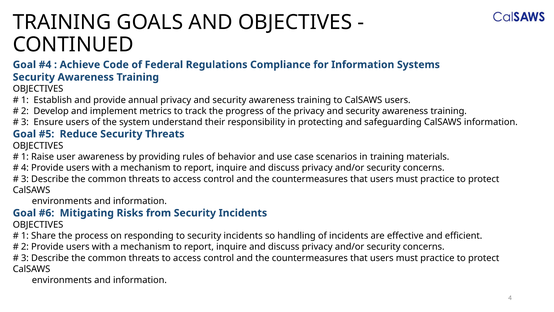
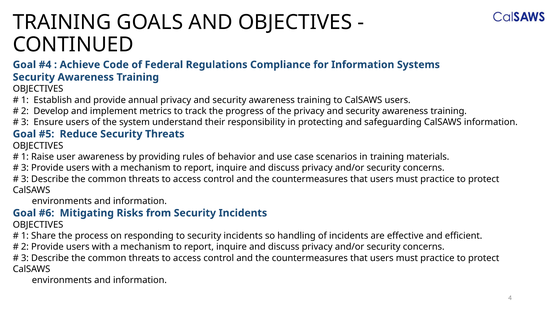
4: 4 -> 3 (25, 168)
